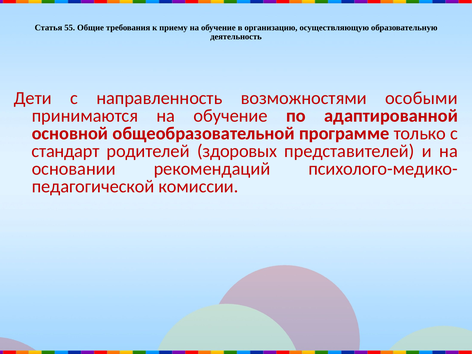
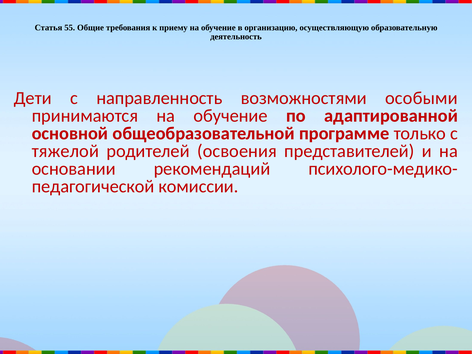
стандарт: стандарт -> тяжелой (65, 151)
здоровых: здоровых -> освоения (237, 151)
